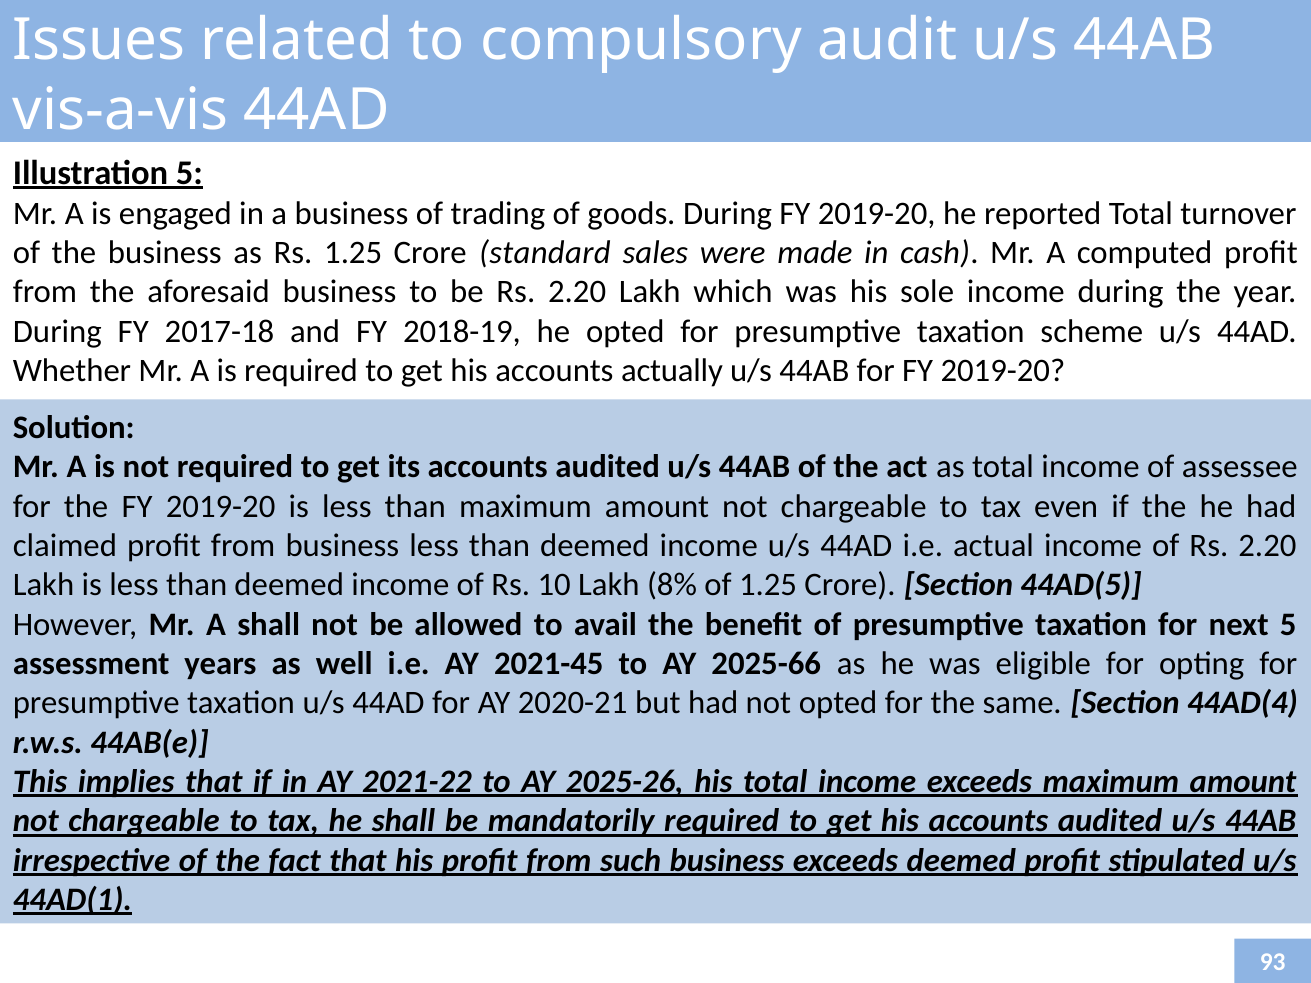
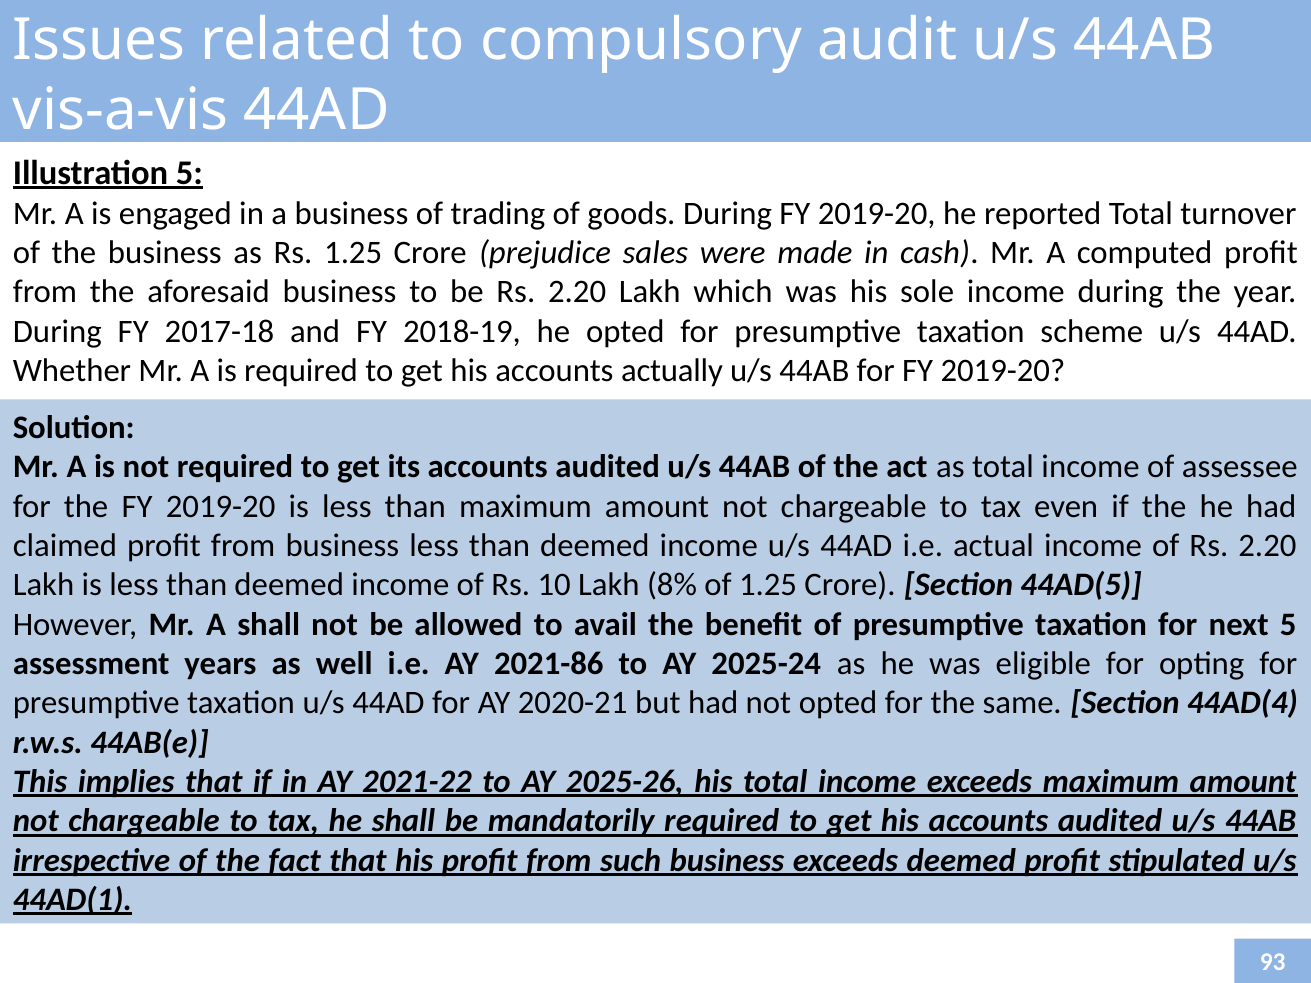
standard: standard -> prejudice (545, 253)
2021-45: 2021-45 -> 2021-86 (549, 664)
2025-66: 2025-66 -> 2025-24 (766, 664)
